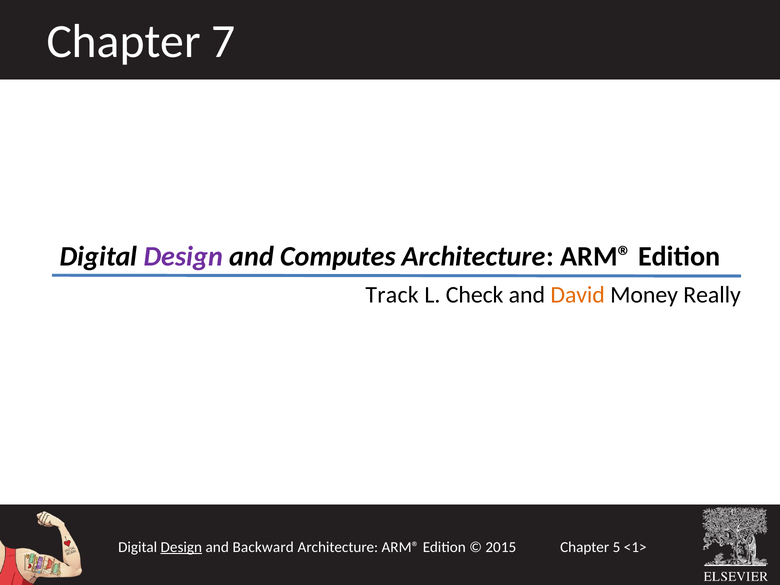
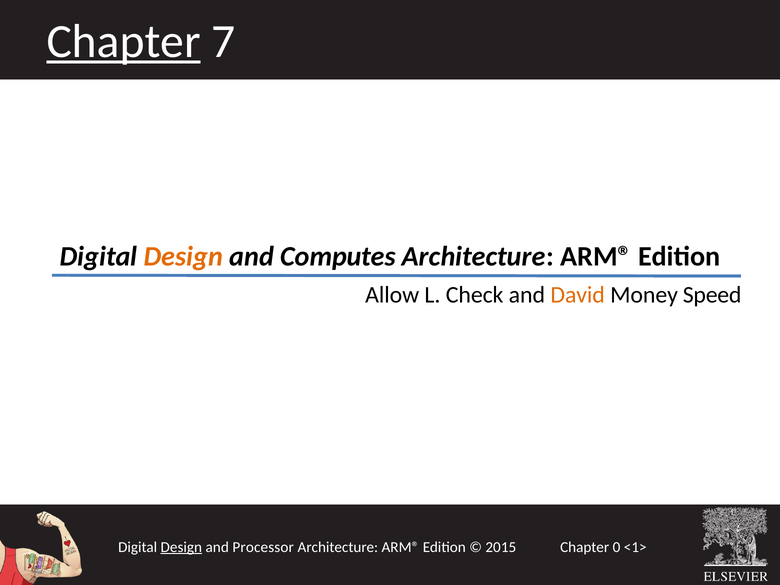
Chapter underline: none -> present (124, 42)
Design colour: purple -> orange (183, 257)
Track: Track -> Allow (392, 295)
Really: Really -> Speed (712, 295)
Backward: Backward -> Processor (263, 547)
5: 5 -> 0 (616, 547)
